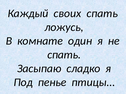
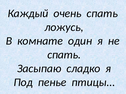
своих: своих -> очень (67, 13)
